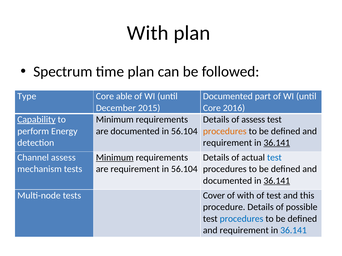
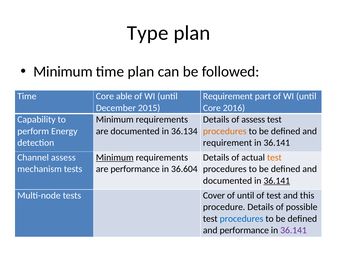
With: With -> Type (148, 33)
Spectrum: Spectrum -> Minimum (63, 72)
Type: Type -> Time (27, 96)
Documented: Documented -> Requirement (228, 96)
Capability underline: present -> none (36, 120)
documented in 56.104: 56.104 -> 36.134 (184, 131)
36.141 underline: present -> none (277, 143)
test colour: blue -> orange (274, 158)
are requirement: requirement -> performance (135, 169)
56.104: 56.104 -> 36.604 (184, 169)
of with: with -> until (246, 196)
requirement: requirement -> performance (244, 231)
36.141 colour: blue -> purple (294, 231)
